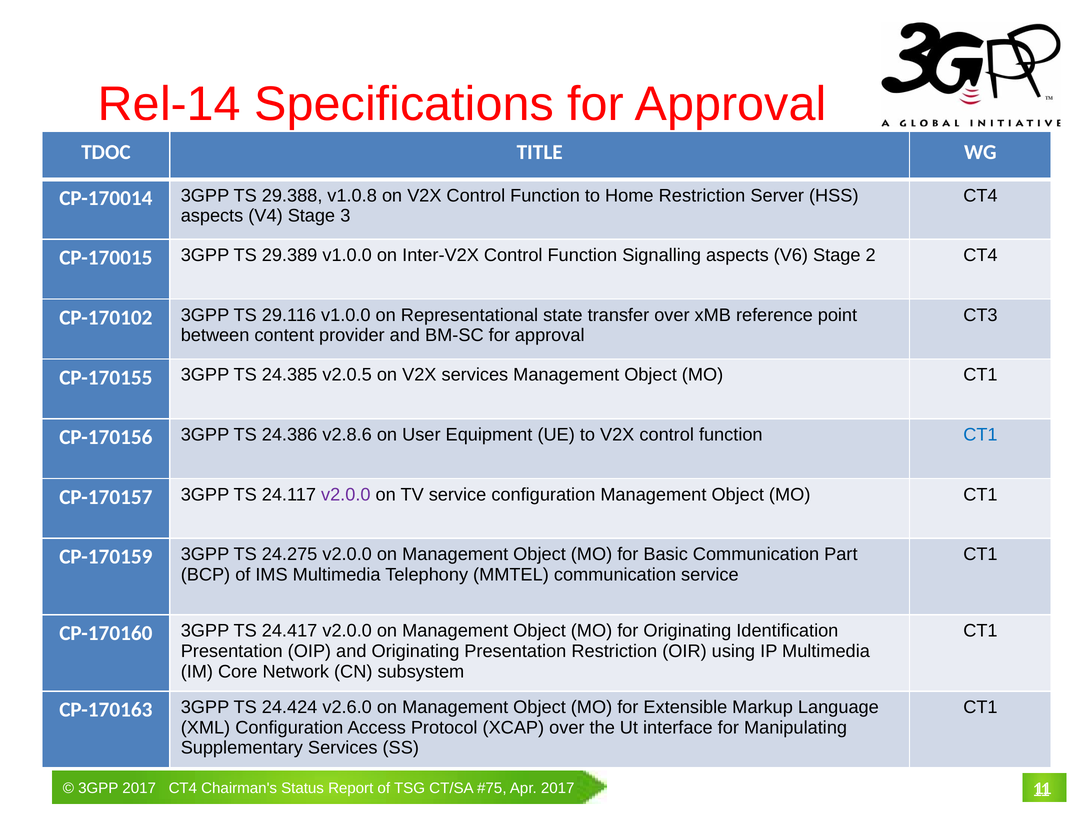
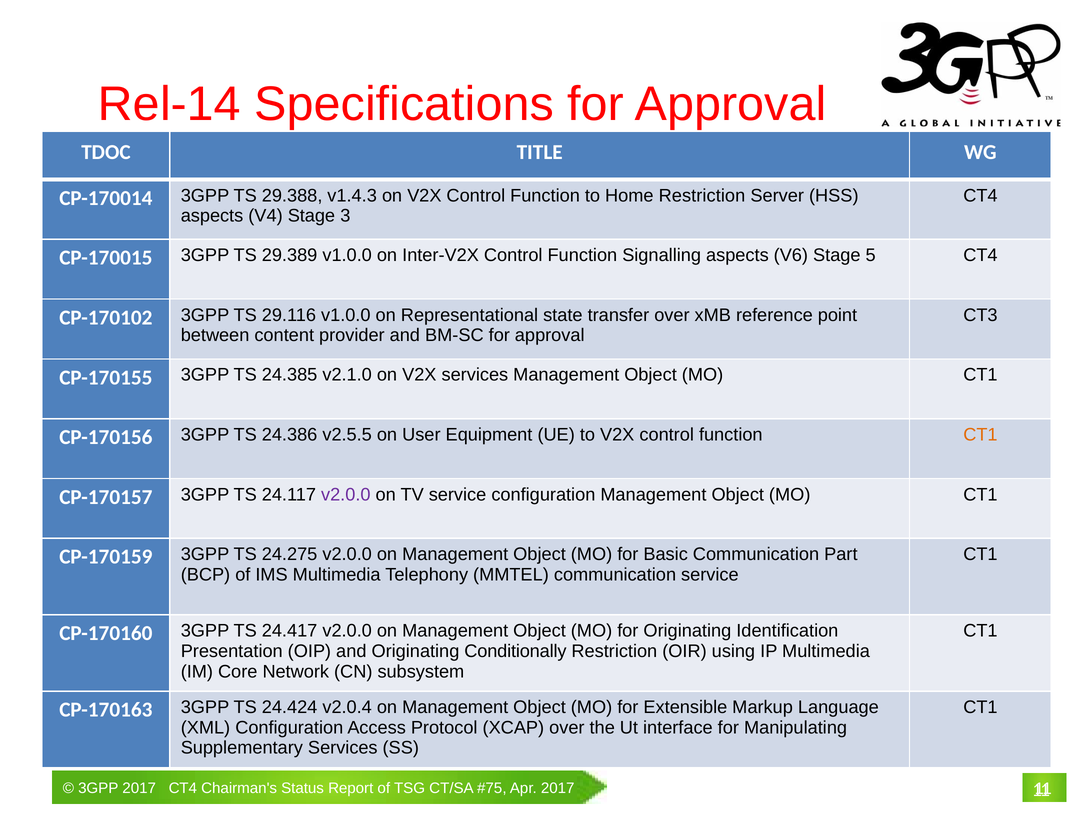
v1.0.8: v1.0.8 -> v1.4.3 (352, 196)
2: 2 -> 5 (871, 255)
v2.0.5: v2.0.5 -> v2.1.0 (347, 375)
v2.8.6: v2.8.6 -> v2.5.5 (347, 435)
CT1 colour: blue -> orange (980, 435)
Originating Presentation: Presentation -> Conditionally (515, 651)
v2.6.0: v2.6.0 -> v2.0.4 (347, 707)
